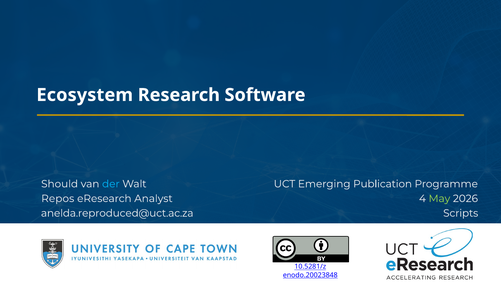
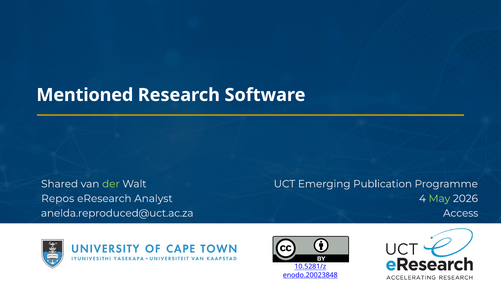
Ecosystem: Ecosystem -> Mentioned (85, 95)
Should: Should -> Shared (60, 184)
der colour: light blue -> light green (111, 184)
Scripts: Scripts -> Access (461, 213)
